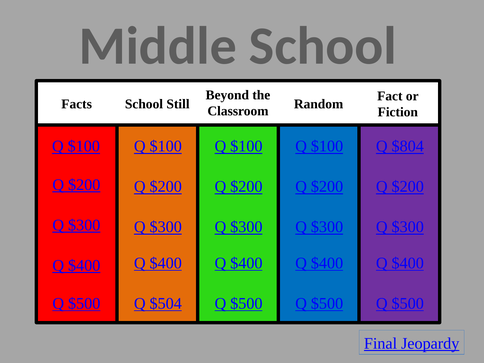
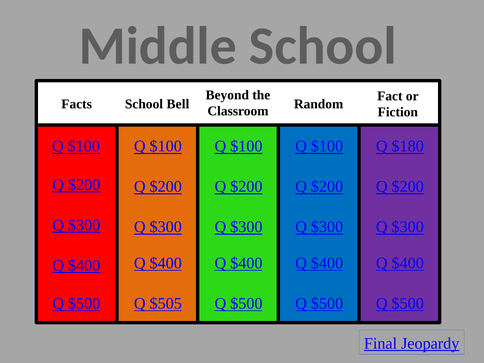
Still: Still -> Bell (178, 104)
$804: $804 -> $180 (408, 146)
$504: $504 -> $505 (166, 304)
